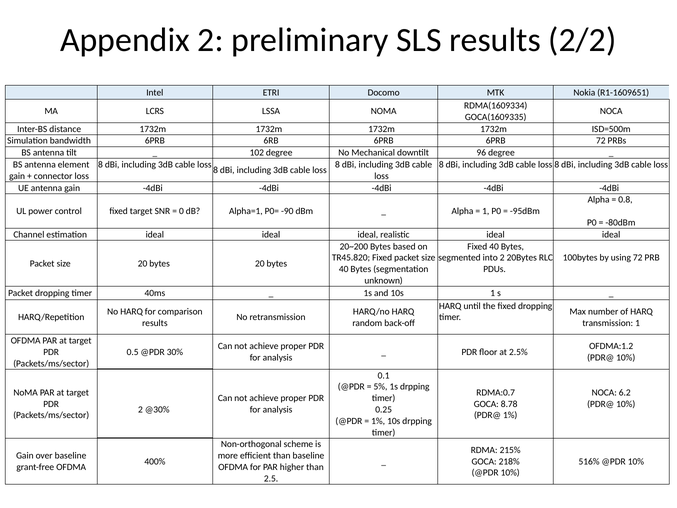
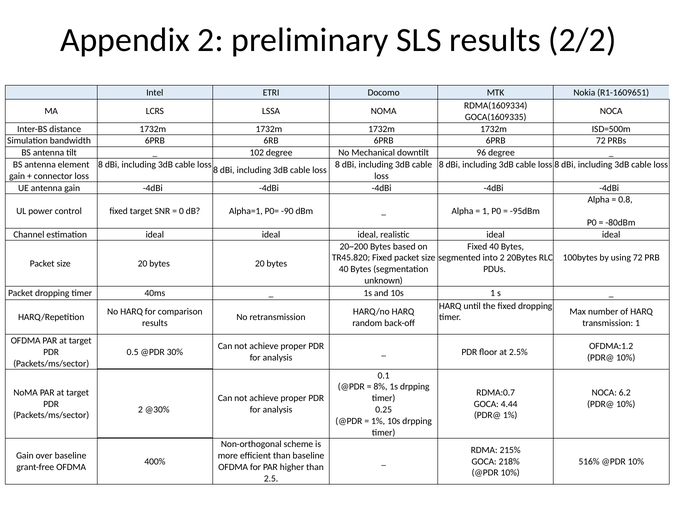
5%: 5% -> 8% (380, 387)
8.78: 8.78 -> 4.44 (509, 404)
